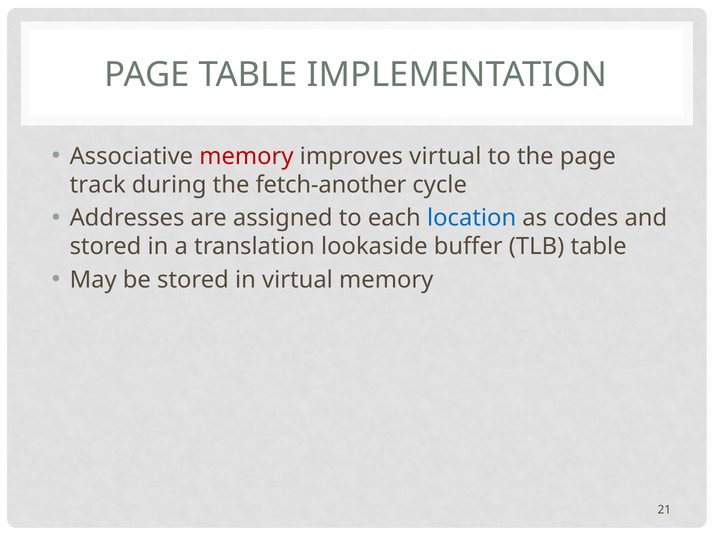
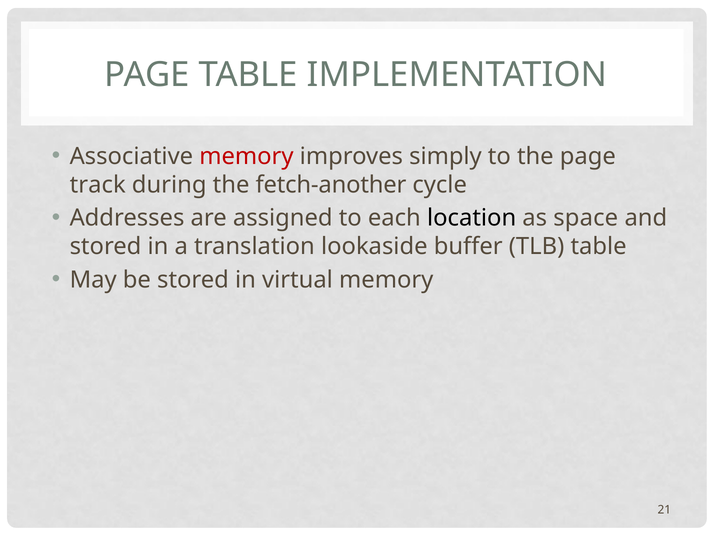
improves virtual: virtual -> simply (445, 156)
location colour: blue -> black (472, 218)
codes: codes -> space (586, 218)
